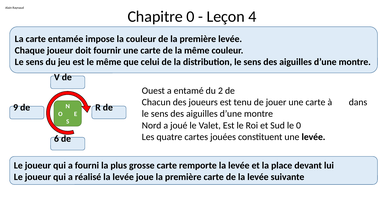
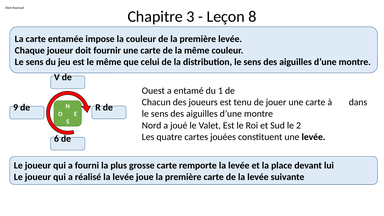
Chapitre 0: 0 -> 3 (190, 17)
4: 4 -> 8 (252, 17)
2: 2 -> 1 (220, 91)
le 0: 0 -> 2 (299, 125)
